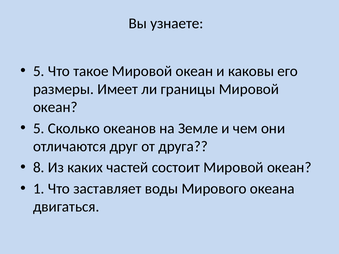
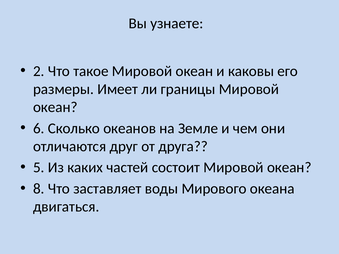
5: 5 -> 2 (39, 71)
5: 5 -> 6 (39, 128)
8: 8 -> 5 (39, 168)
1: 1 -> 8 (39, 189)
